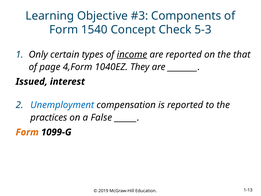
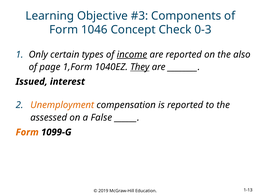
1540: 1540 -> 1046 (94, 30)
5-3: 5-3 -> 0-3 (203, 30)
that: that -> also (242, 54)
4,Form: 4,Form -> 1,Form (78, 67)
They underline: none -> present (140, 67)
Unemployment colour: blue -> orange (62, 105)
practices: practices -> assessed (49, 117)
